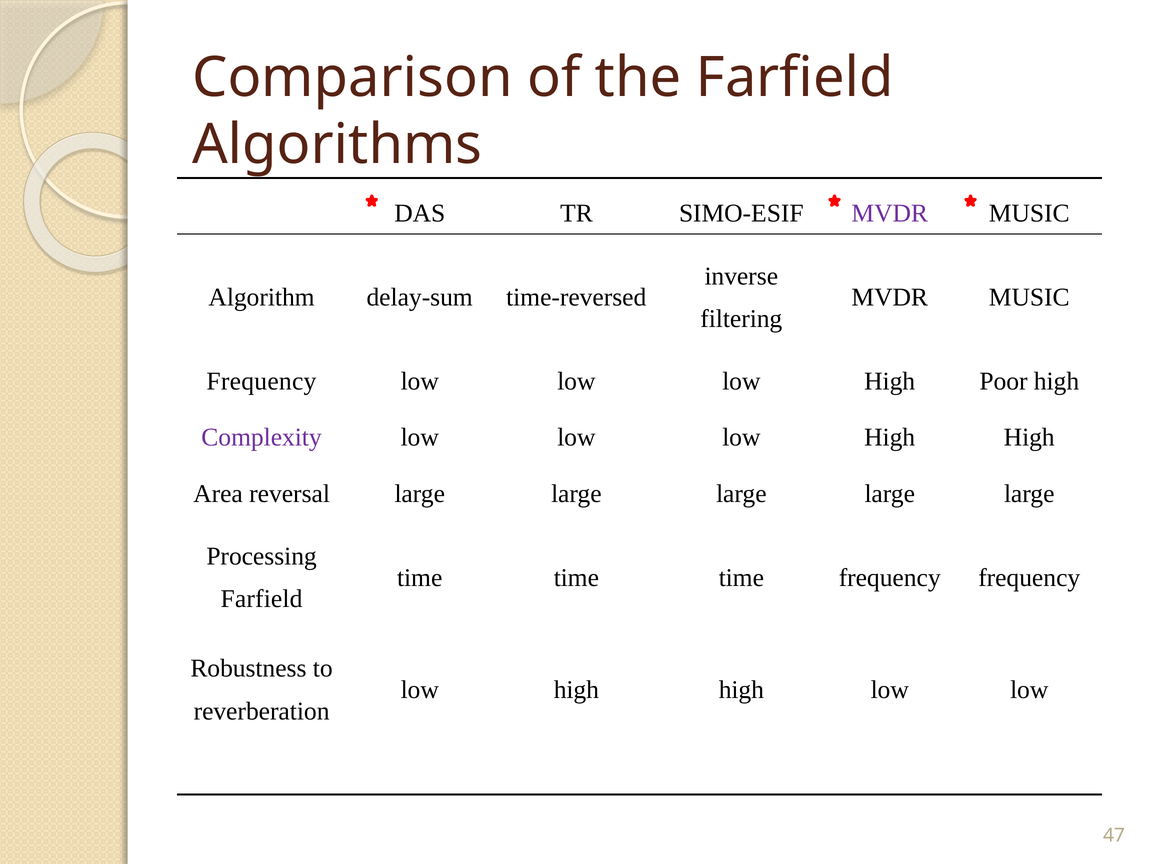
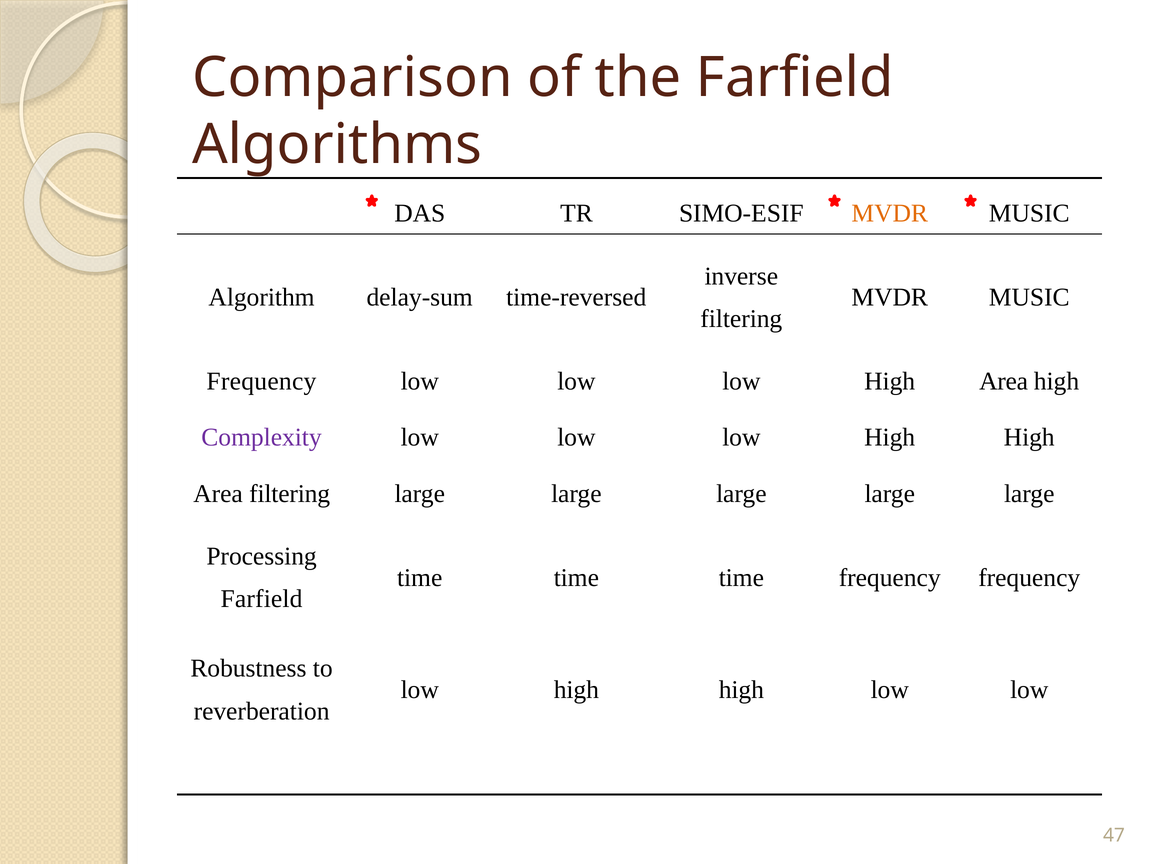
MVDR colour: purple -> orange (890, 213)
low High Poor: Poor -> Area (1004, 381)
Area reversal: reversal -> filtering (290, 494)
